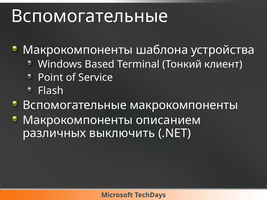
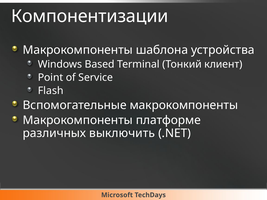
Вспомогательные: Вспомогательные -> Компонентизации (90, 16)
описанием: описанием -> платформе (168, 120)
